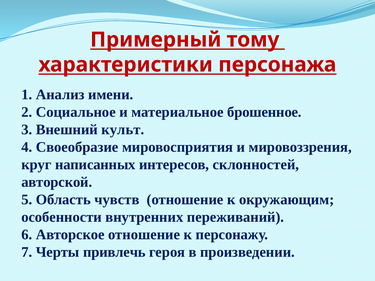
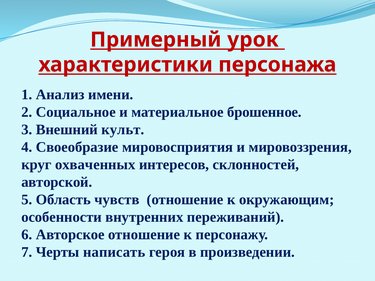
тому: тому -> урок (253, 40)
написанных: написанных -> oxвaчeнныx (95, 165)
пpивлeчь: пpивлeчь -> написать (114, 252)
